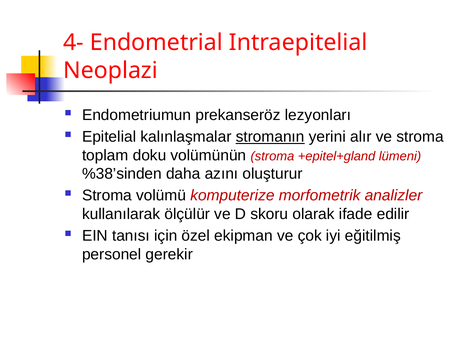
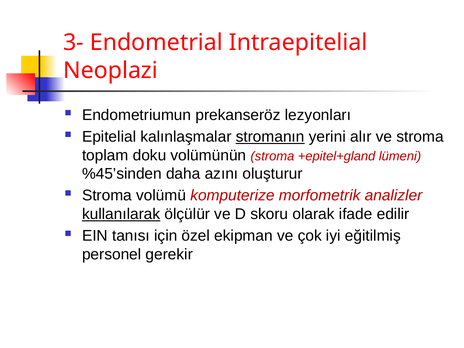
4-: 4- -> 3- (73, 43)
%38’sinden: %38’sinden -> %45’sinden (122, 174)
kullanılarak underline: none -> present (121, 214)
